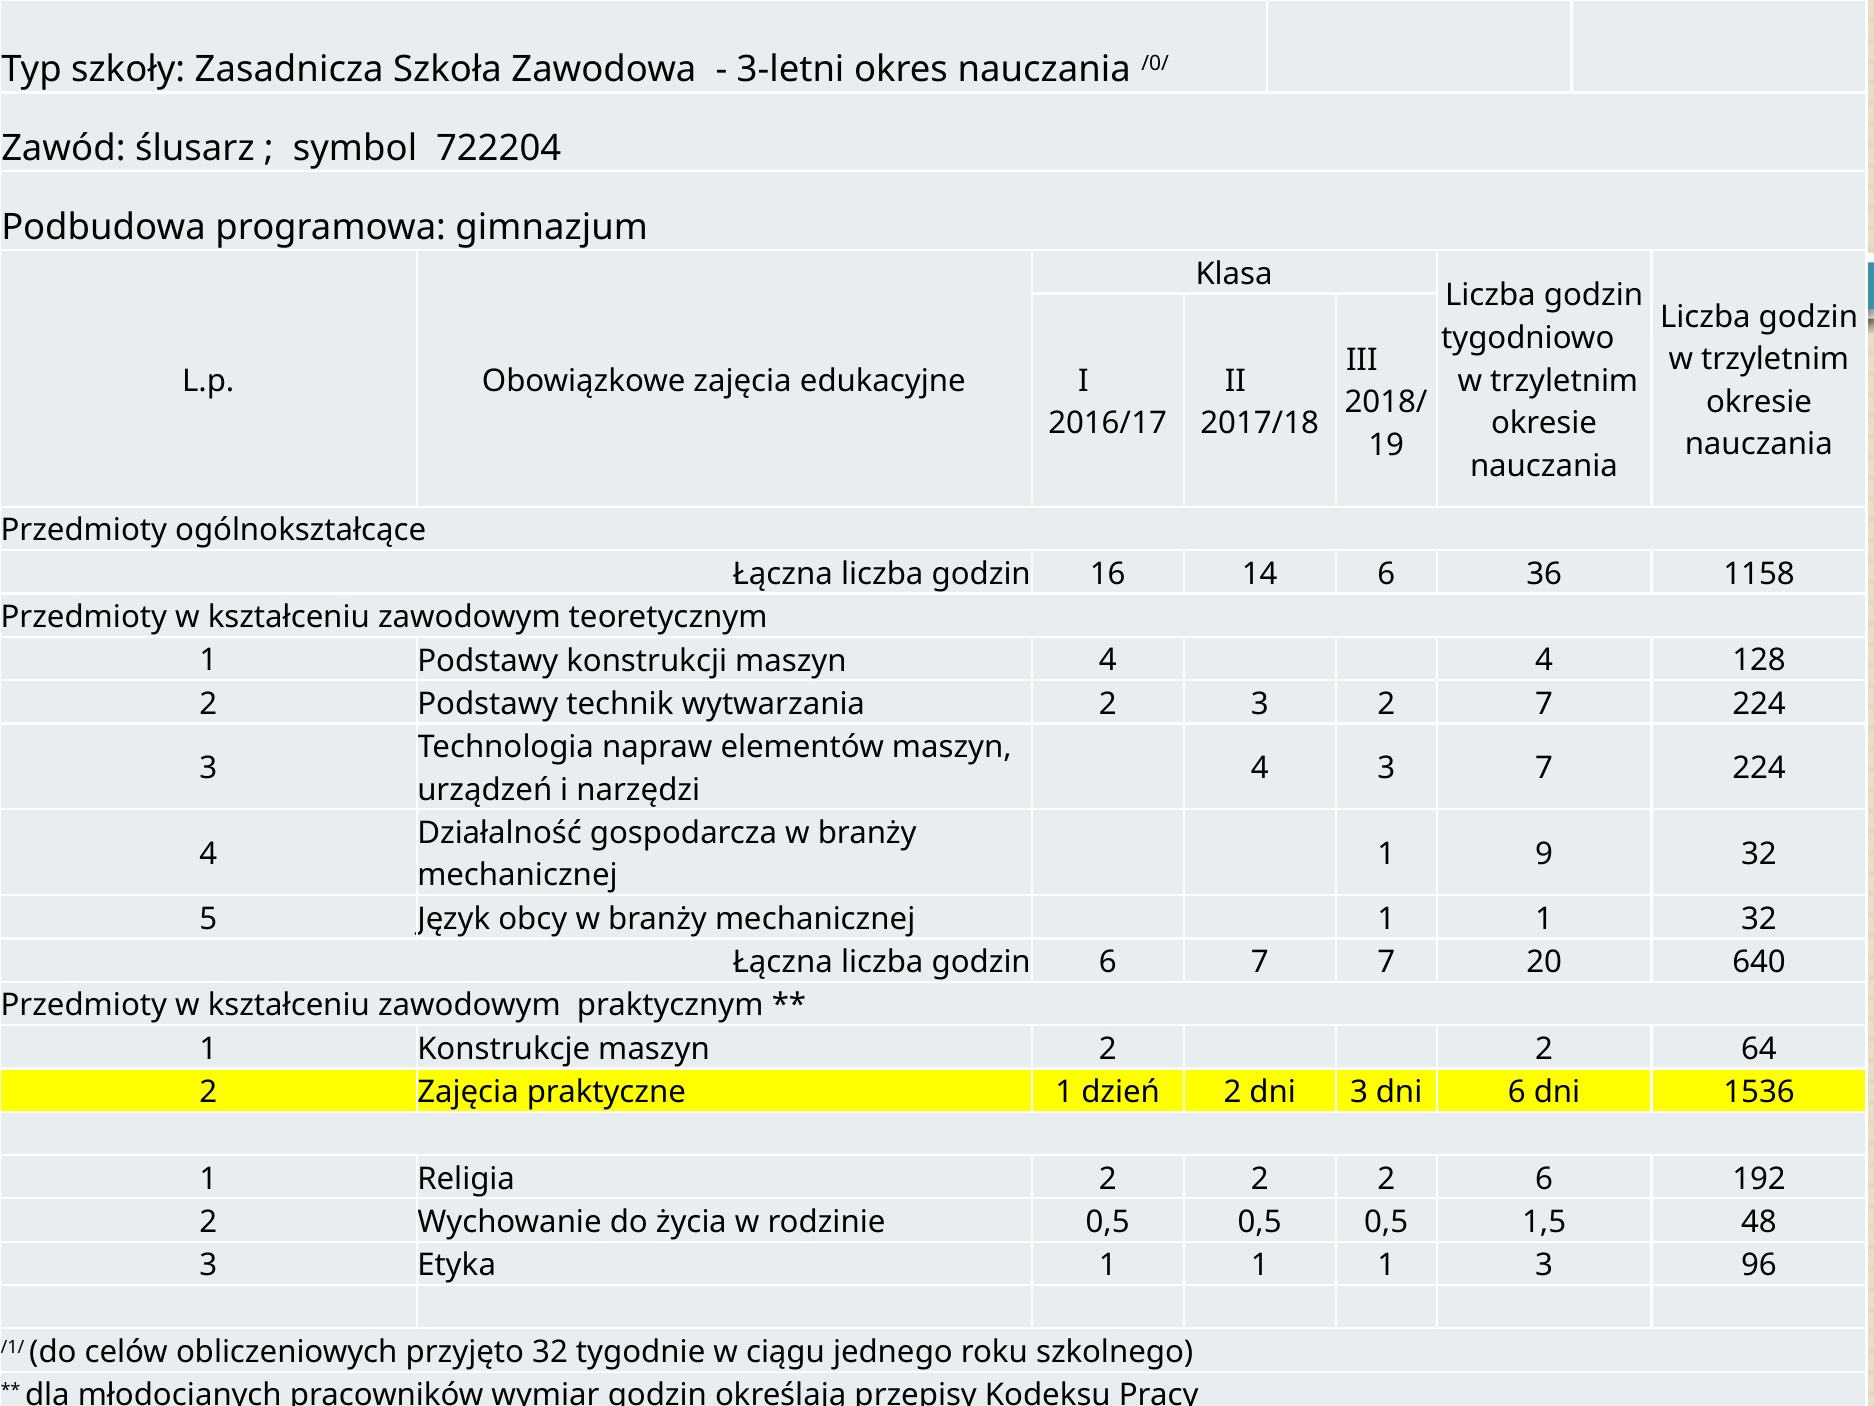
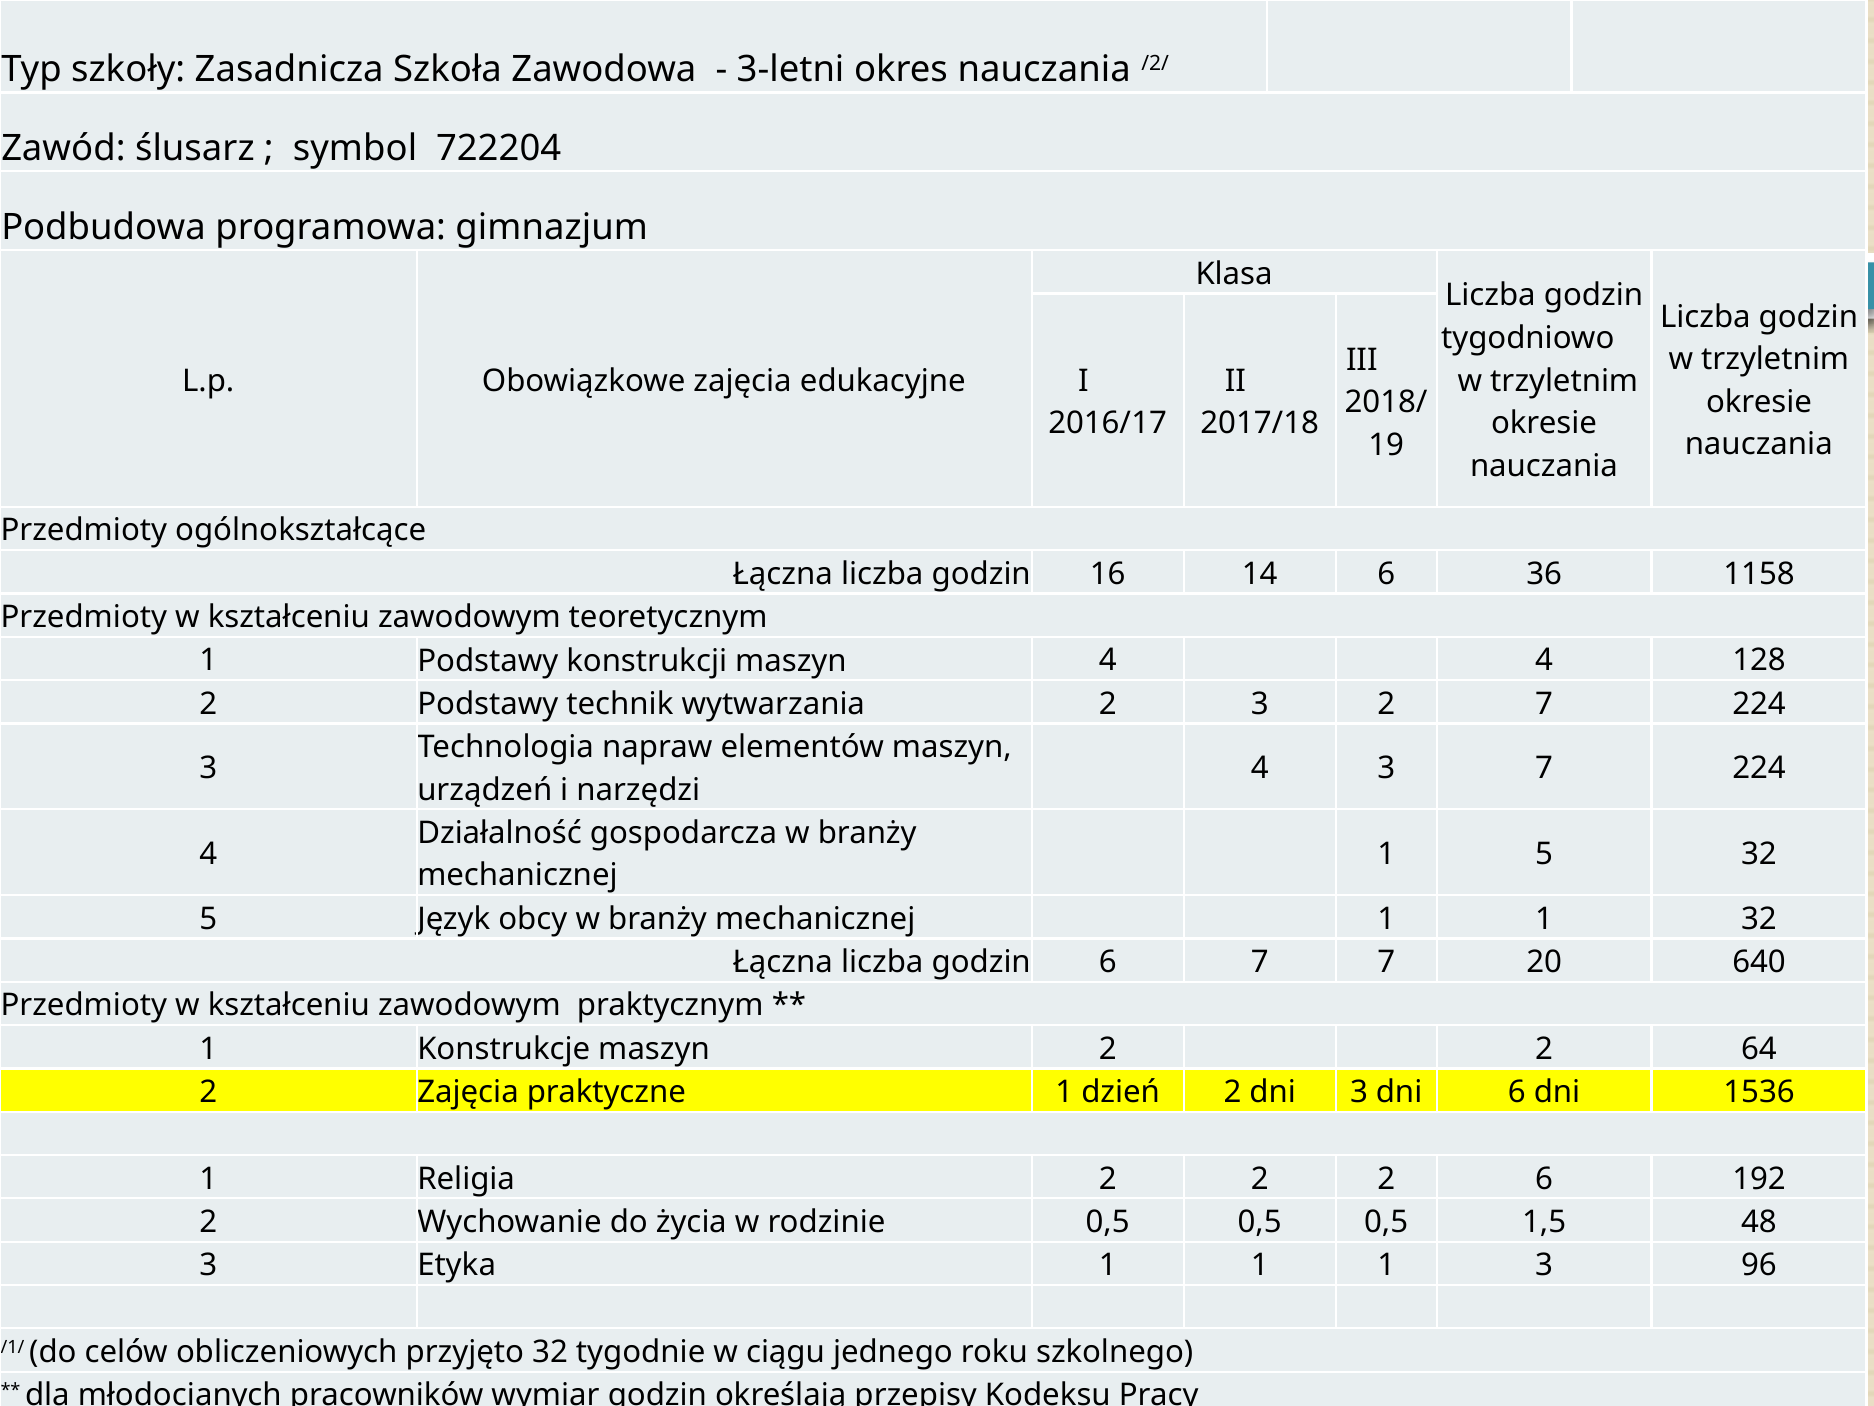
/0/: /0/ -> /2/ (1155, 64)
1 9: 9 -> 5 (1544, 854)
